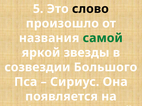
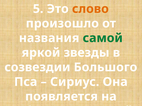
слово colour: black -> orange (90, 9)
